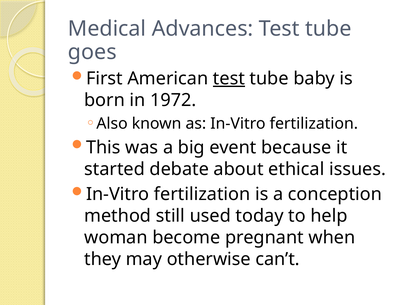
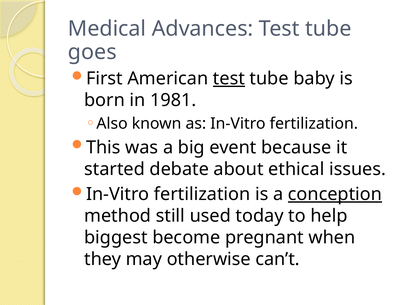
1972: 1972 -> 1981 (173, 100)
conception underline: none -> present (335, 194)
woman: woman -> biggest (116, 238)
